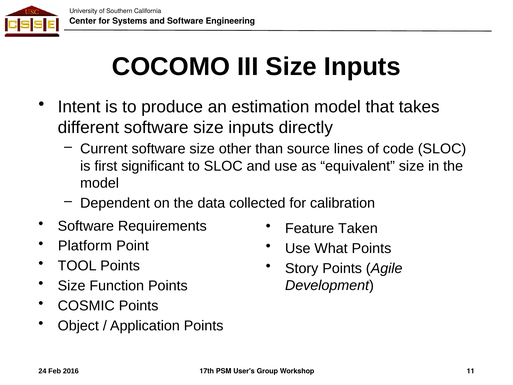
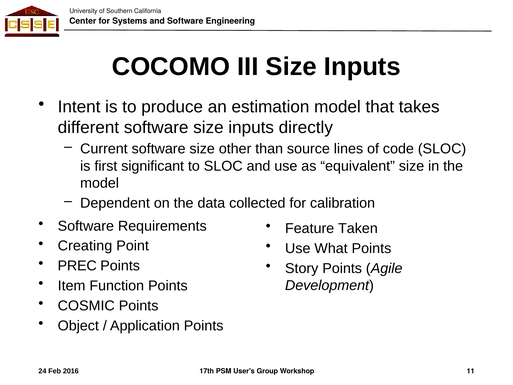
Platform: Platform -> Creating (85, 246)
TOOL: TOOL -> PREC (77, 266)
Size: Size -> Item (72, 286)
